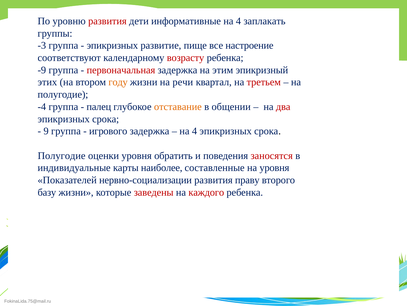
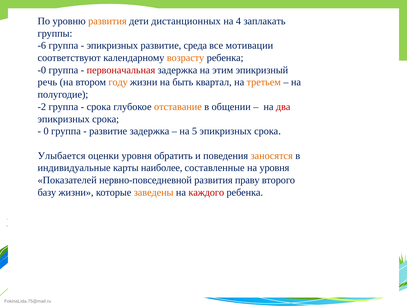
развития colour: red -> orange (107, 21)
информативные: информативные -> дистанционных (186, 21)
-3: -3 -> -6 (42, 45)
пище: пище -> среда (195, 45)
настроение: настроение -> мотивации (249, 45)
возрасту colour: red -> orange (186, 58)
-9: -9 -> -0 (42, 70)
этих: этих -> речь (47, 82)
речи: речи -> быть (183, 82)
третьем colour: red -> orange (264, 82)
-4: -4 -> -2 (42, 107)
палец: палец -> срока (99, 107)
9: 9 -> 0 (46, 131)
игрового: игрового -> развитие (108, 131)
4: 4 -> 5 (195, 131)
Полугодие: Полугодие -> Улыбается (62, 155)
заносятся colour: red -> orange (272, 155)
нервно-социализации: нервно-социализации -> нервно-повседневной (146, 180)
заведены colour: red -> orange (154, 192)
